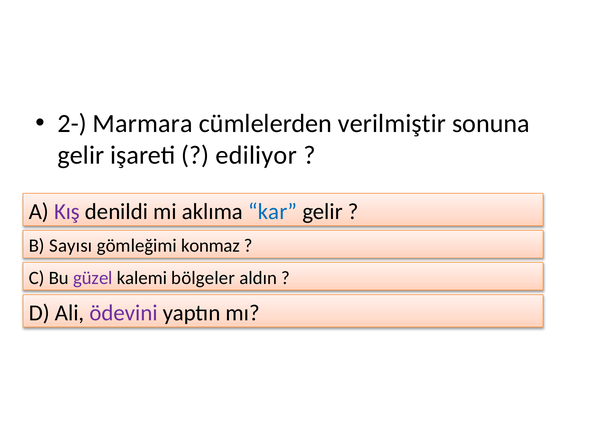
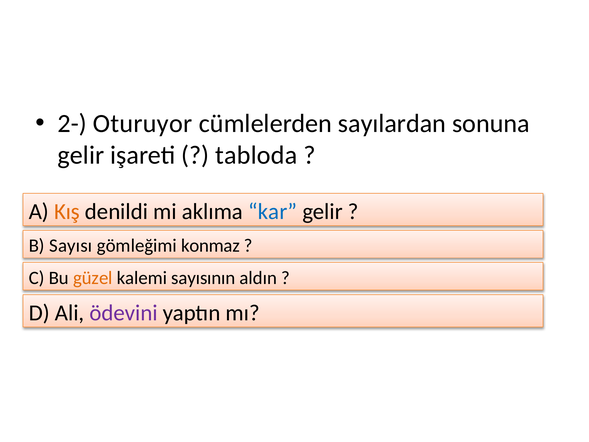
Marmara: Marmara -> Oturuyor (143, 124)
verilmiştir: verilmiştir -> sayılardan (392, 124)
ediliyor: ediliyor -> tabloda (256, 155)
Kış colour: purple -> orange (67, 212)
güzel colour: purple -> orange (93, 278)
bölgeler: bölgeler -> sayısının (203, 278)
